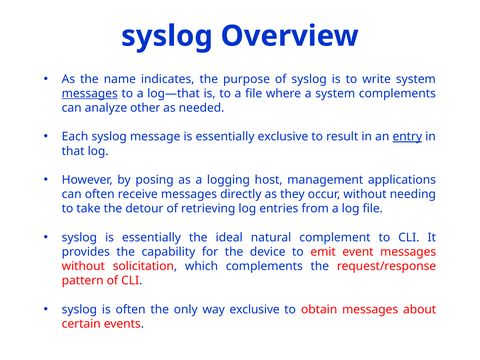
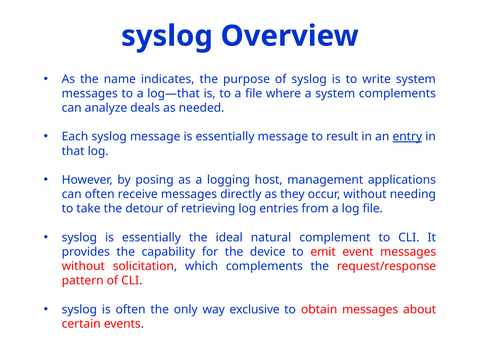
messages underline: present -> none (90, 93)
other: other -> deals (145, 108)
essentially exclusive: exclusive -> message (283, 137)
